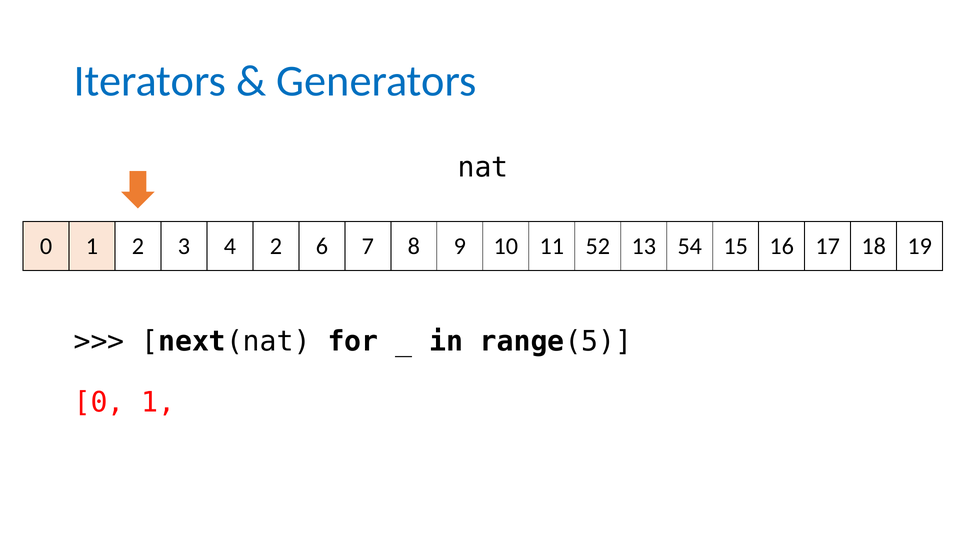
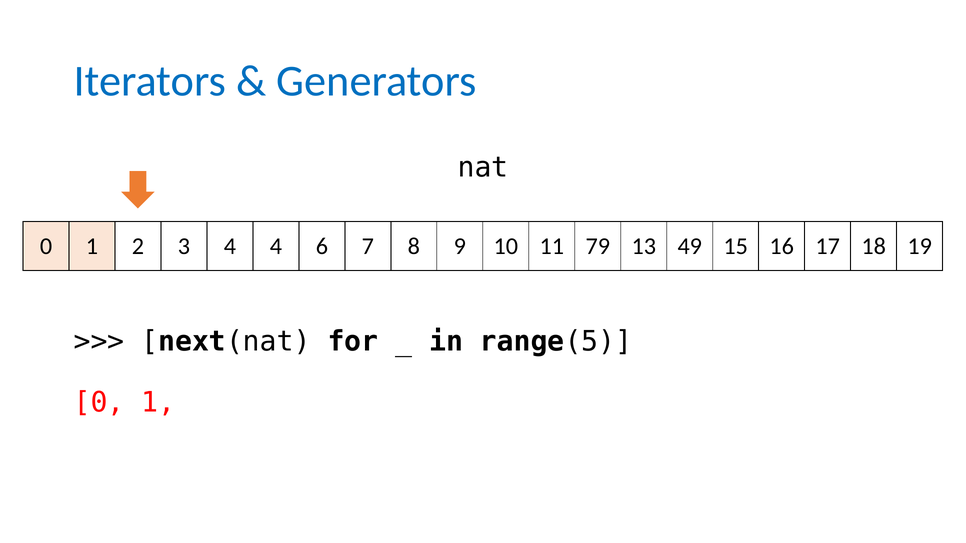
4 2: 2 -> 4 (276, 246)
52: 52 -> 79 (598, 246)
54: 54 -> 49 (690, 246)
